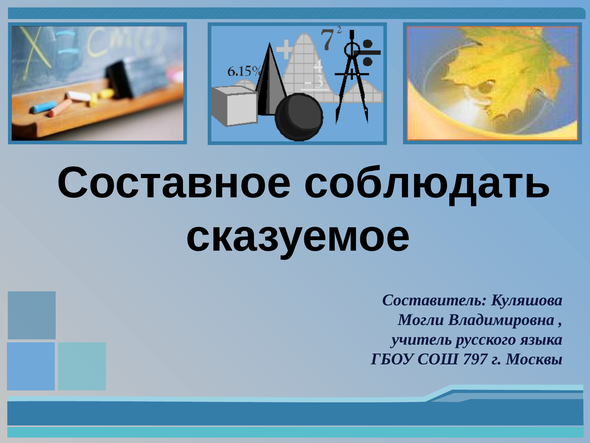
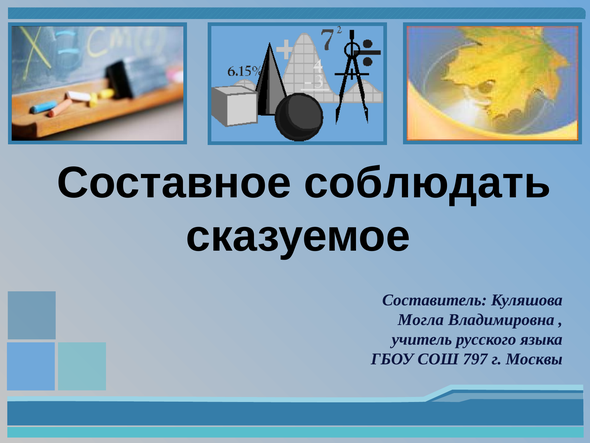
Могли: Могли -> Могла (421, 319)
